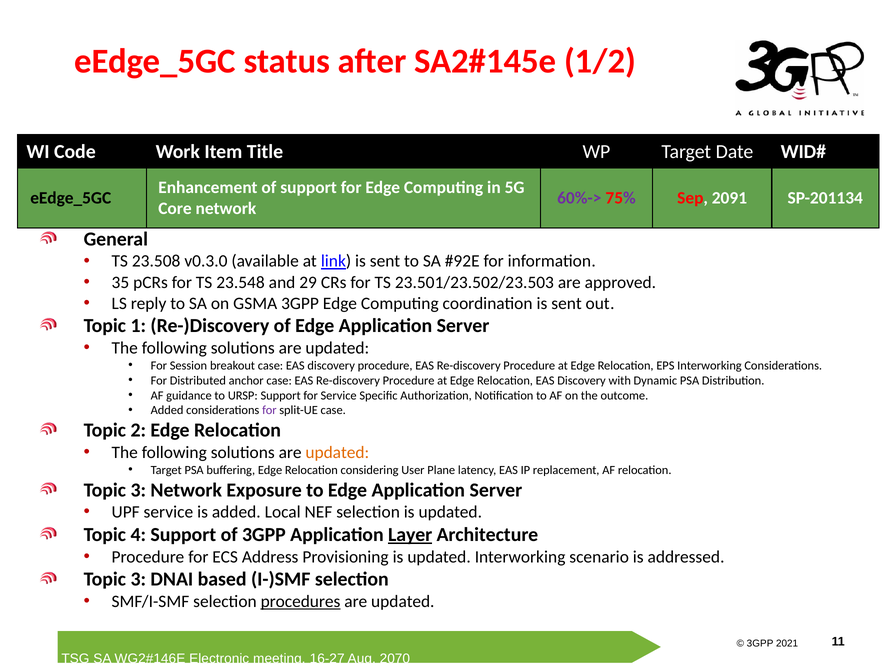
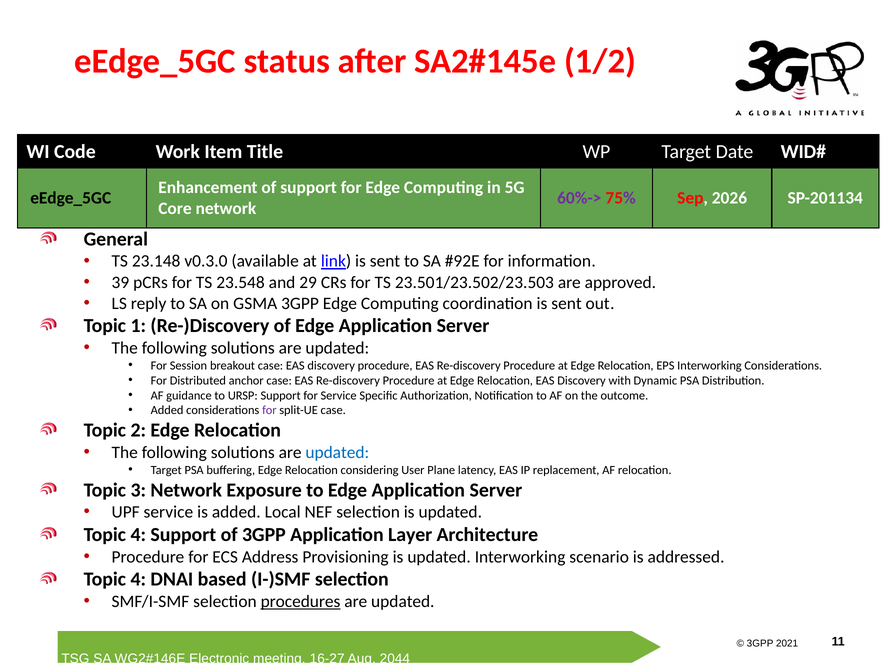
2091: 2091 -> 2026 (729, 198)
23.508: 23.508 -> 23.148 (156, 261)
35: 35 -> 39 (120, 282)
updated colour: orange -> blue (337, 452)
Layer underline: present -> none (410, 534)
3: 3 -> 4 (138, 579)
2070: 2070 -> 2044 (395, 658)
